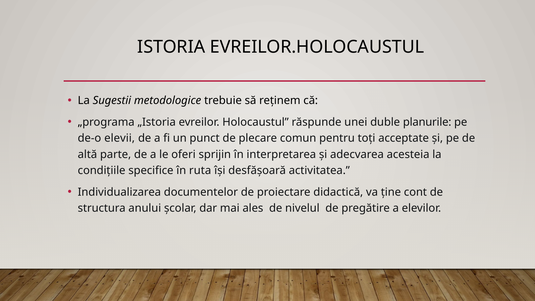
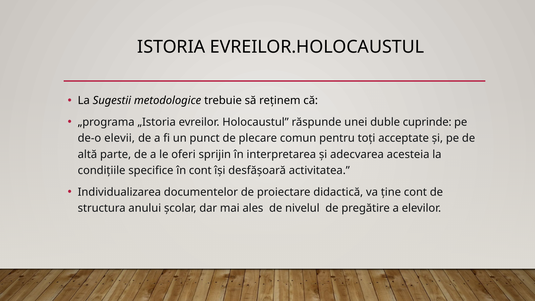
planurile: planurile -> cuprinde (427, 122)
în ruta: ruta -> cont (200, 170)
